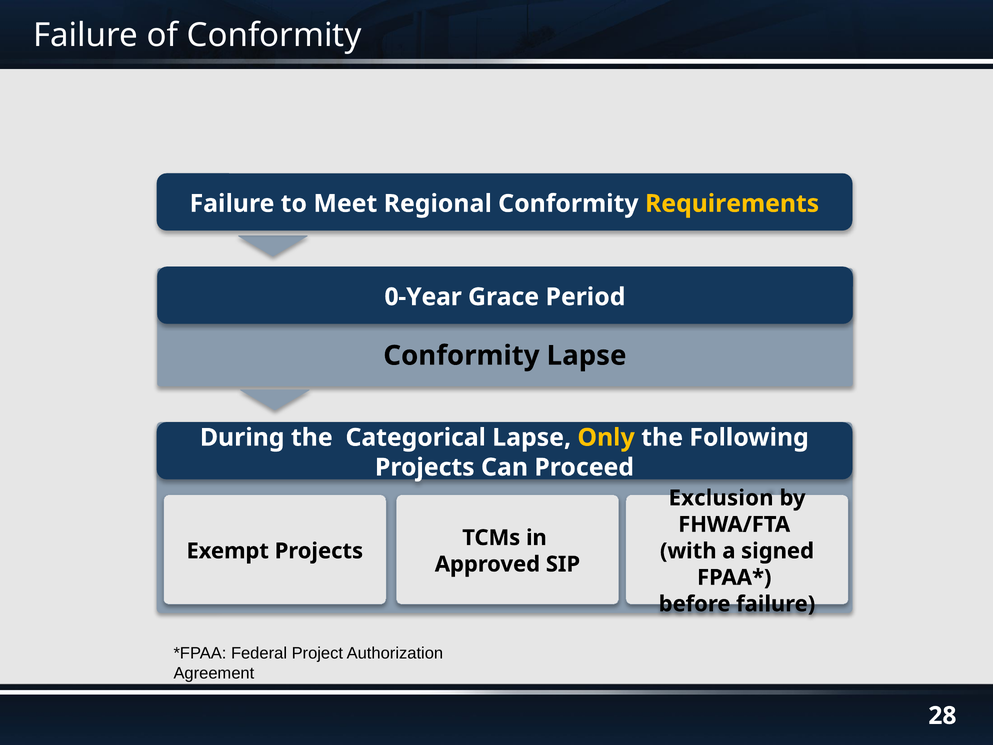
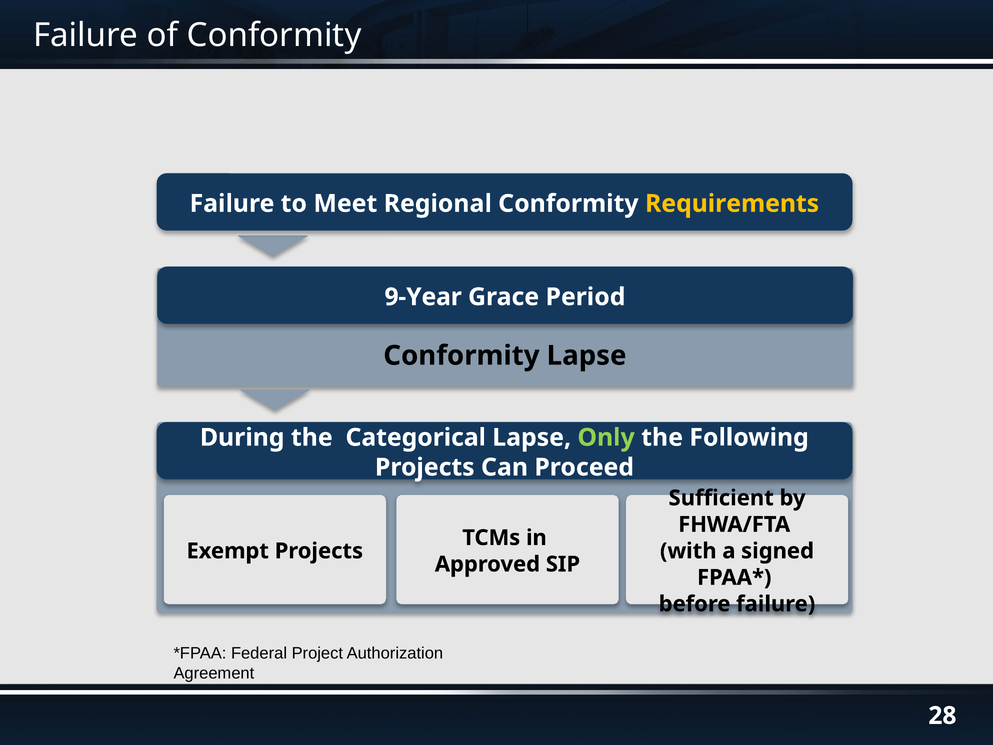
0-Year: 0-Year -> 9-Year (423, 297)
Only colour: yellow -> light green (606, 437)
Exclusion: Exclusion -> Sufficient (721, 498)
